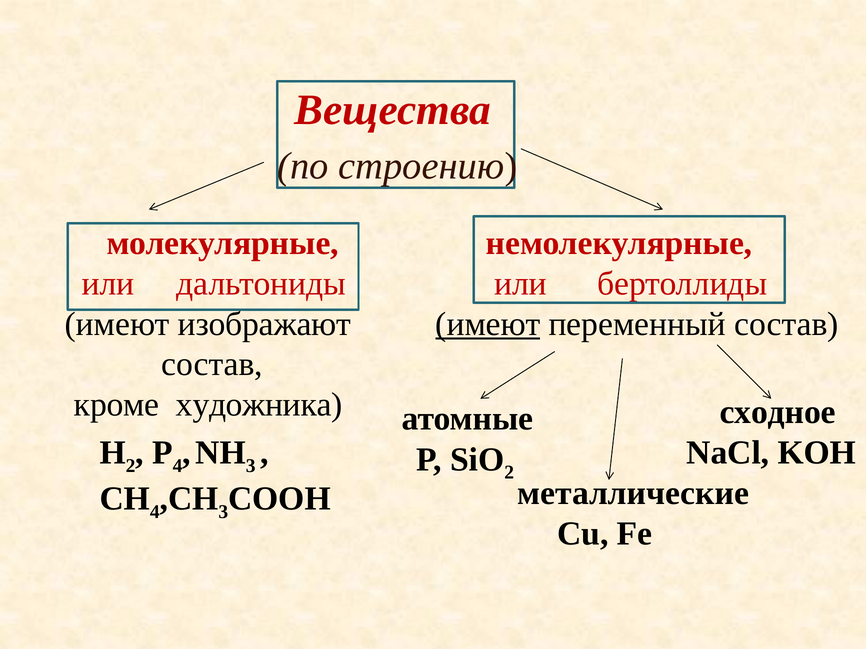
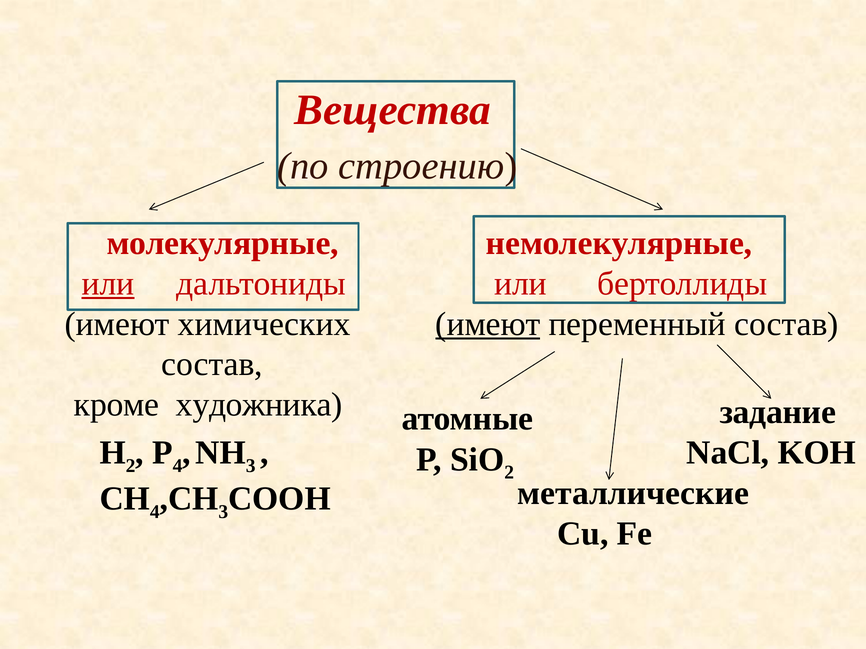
или underline: none -> present (108, 284)
изображают: изображают -> химических (264, 324)
сходное: сходное -> задание (778, 412)
